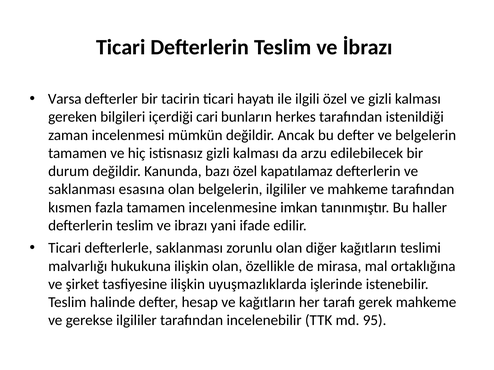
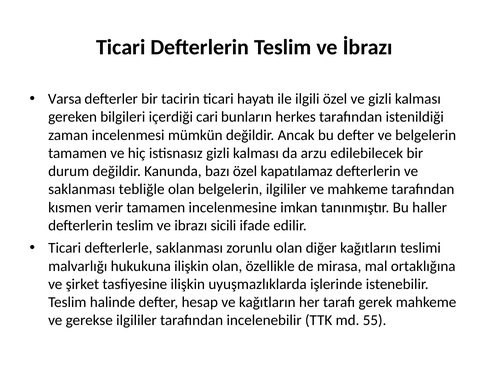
esasına: esasına -> tebliğle (142, 190)
fazla: fazla -> verir (109, 208)
yani: yani -> sicili (223, 226)
95: 95 -> 55 (375, 321)
